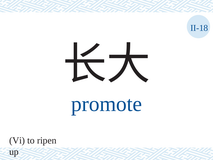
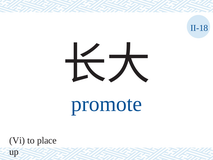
ripen: ripen -> place (47, 140)
